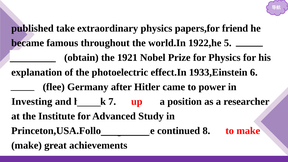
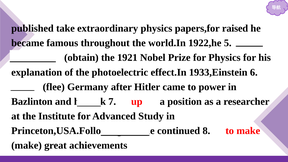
friend: friend -> raised (235, 28)
Investing: Investing -> Bazlinton (32, 102)
